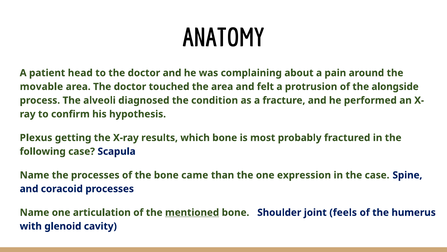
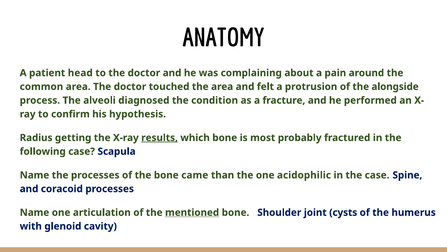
movable: movable -> common (41, 86)
Plexus: Plexus -> Radius (36, 137)
results underline: none -> present (160, 137)
expression: expression -> acidophilic (304, 175)
feels: feels -> cysts (343, 212)
